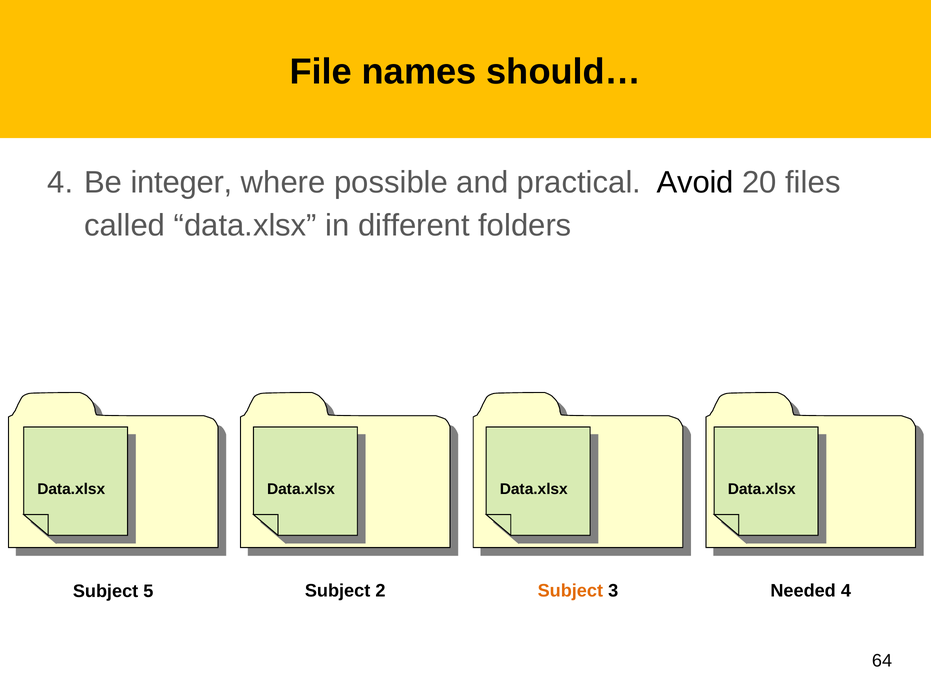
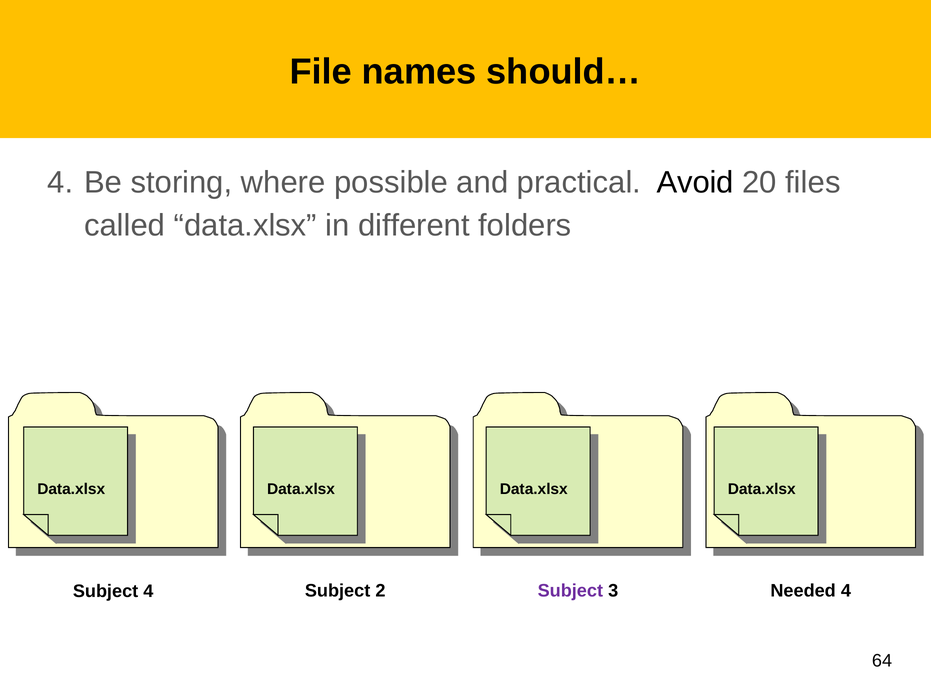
integer: integer -> storing (181, 183)
Subject 5: 5 -> 4 (148, 591)
Subject colour: orange -> purple (570, 591)
